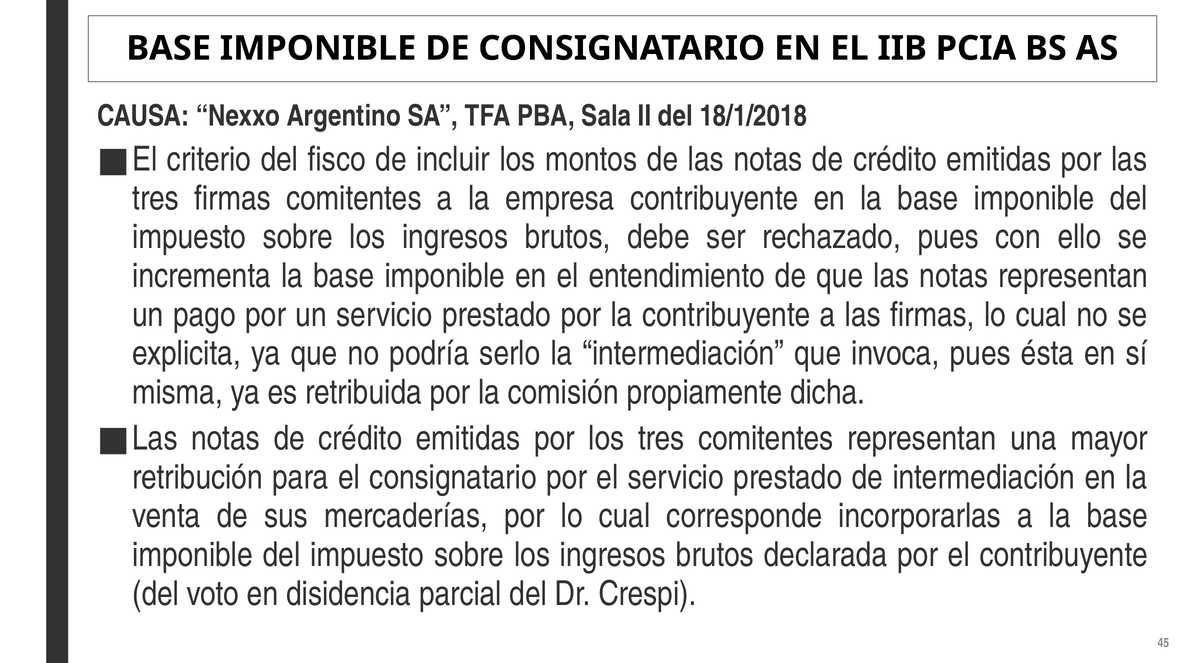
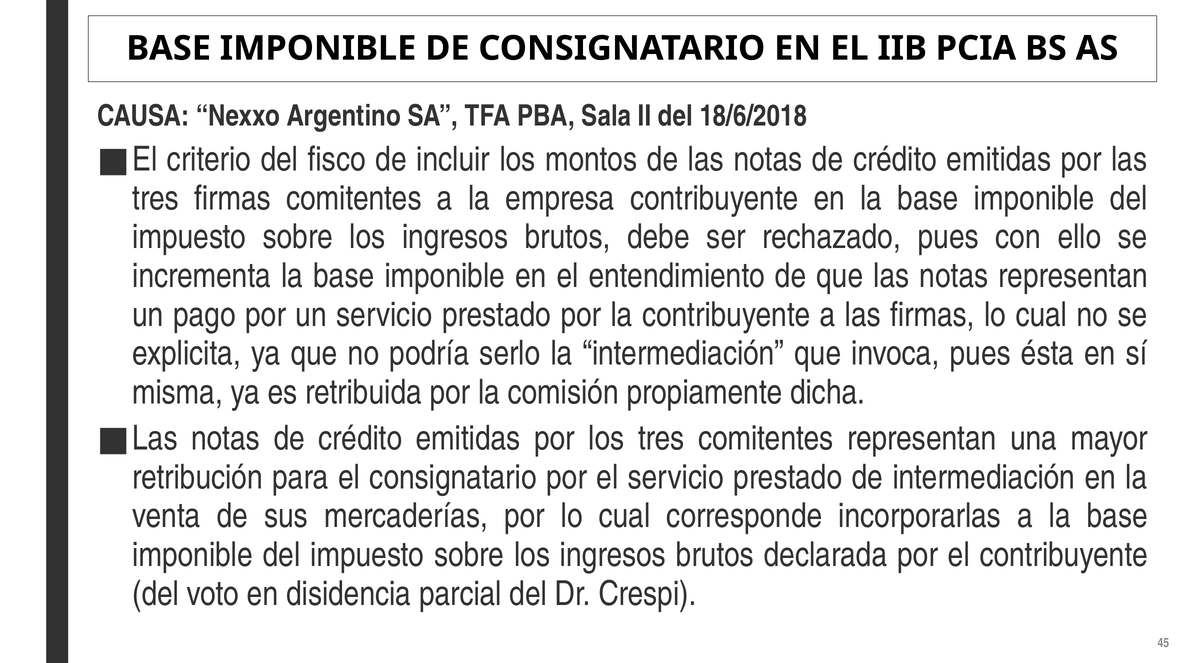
18/1/2018: 18/1/2018 -> 18/6/2018 (753, 116)
